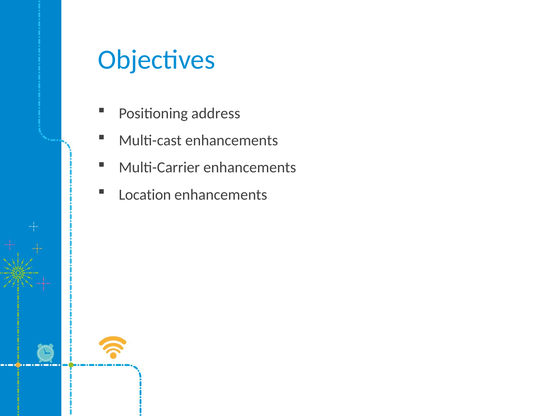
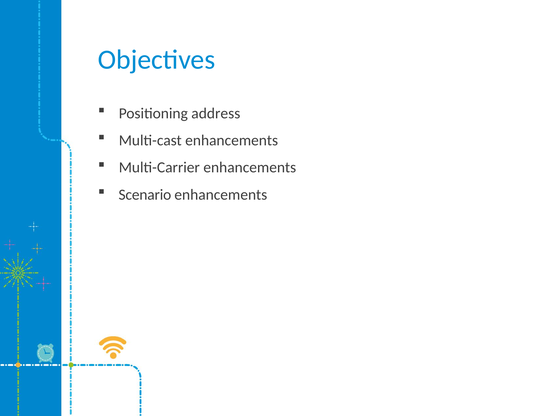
Location: Location -> Scenario (145, 195)
